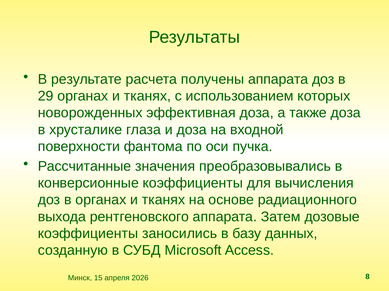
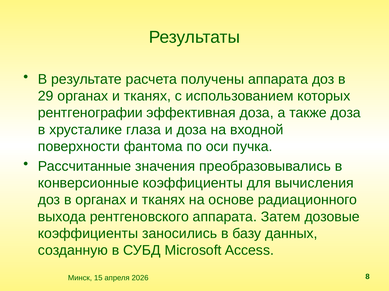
новорожденных: новорожденных -> рентгенографии (90, 113)
